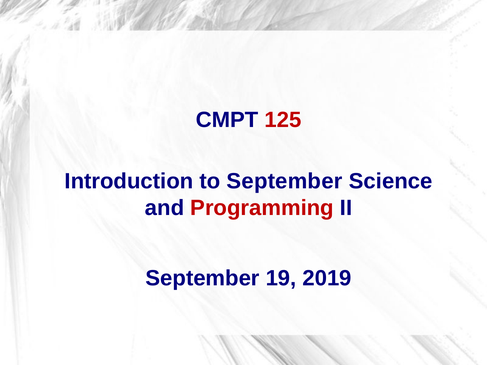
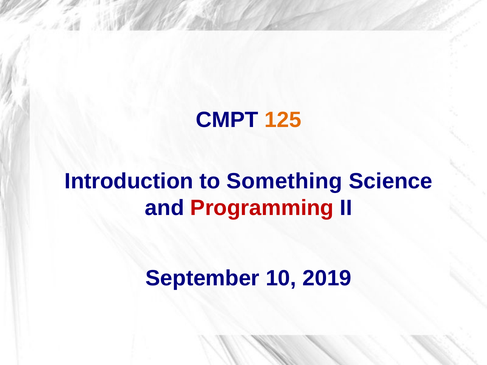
125 colour: red -> orange (283, 120)
to September: September -> Something (285, 181)
19: 19 -> 10 (281, 278)
